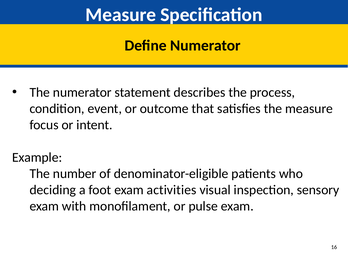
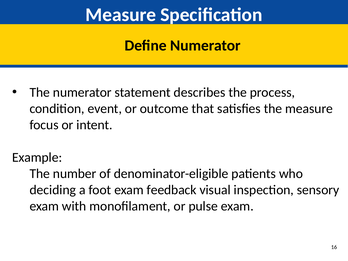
activities: activities -> feedback (172, 190)
